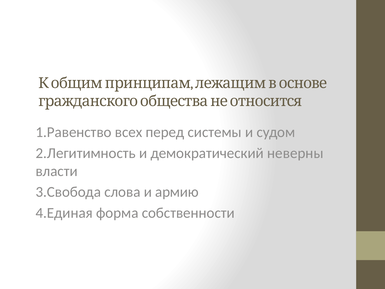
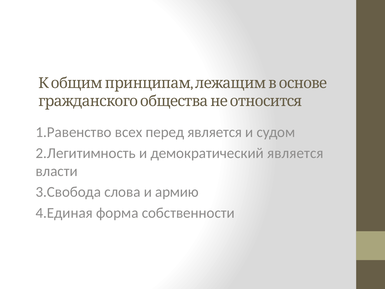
перед системы: системы -> является (215, 132)
демократический неверны: неверны -> является (295, 153)
